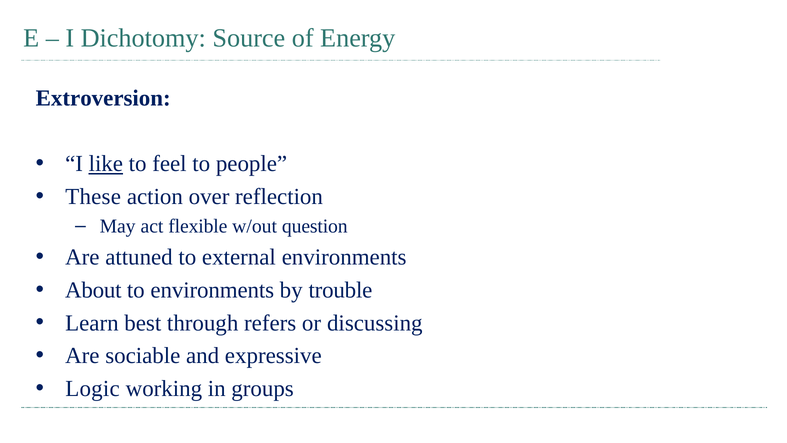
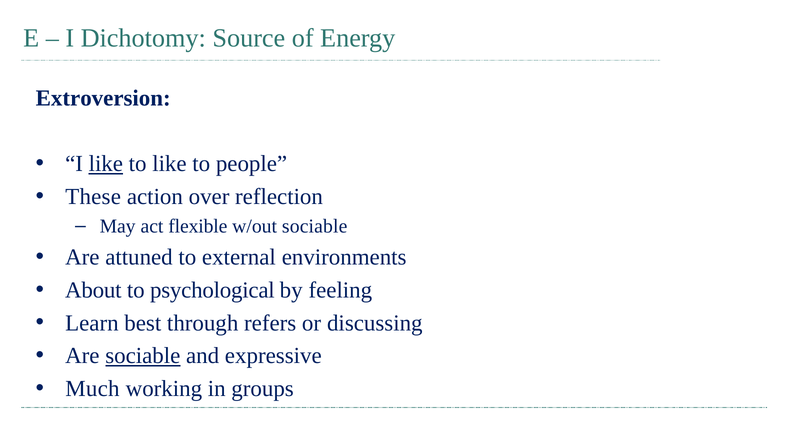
to feel: feel -> like (169, 164)
w/out question: question -> sociable (315, 226)
to environments: environments -> psychological (212, 290)
trouble: trouble -> feeling (340, 290)
sociable underline: none -> present (143, 356)
Logic: Logic -> Much (92, 388)
